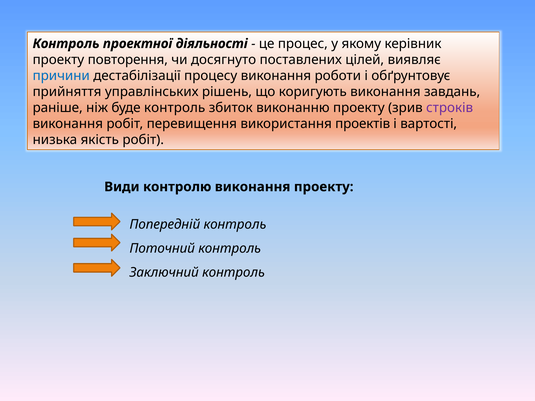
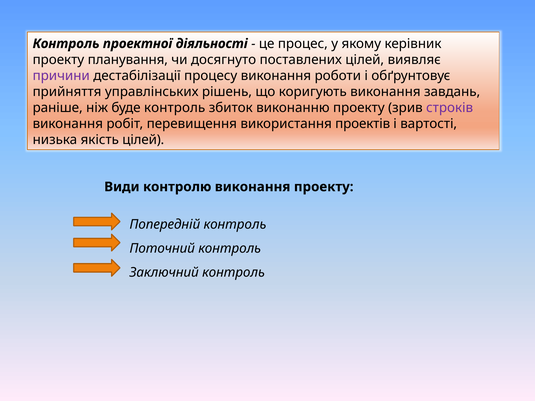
повторення: повторення -> планування (128, 60)
причини colour: blue -> purple (61, 76)
якість робіт: робіт -> цілей (143, 140)
